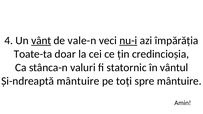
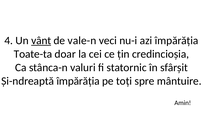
nu-i underline: present -> none (128, 41)
vântul: vântul -> sfârșit (174, 68)
Și-ndreaptă mântuire: mântuire -> împărăția (78, 81)
